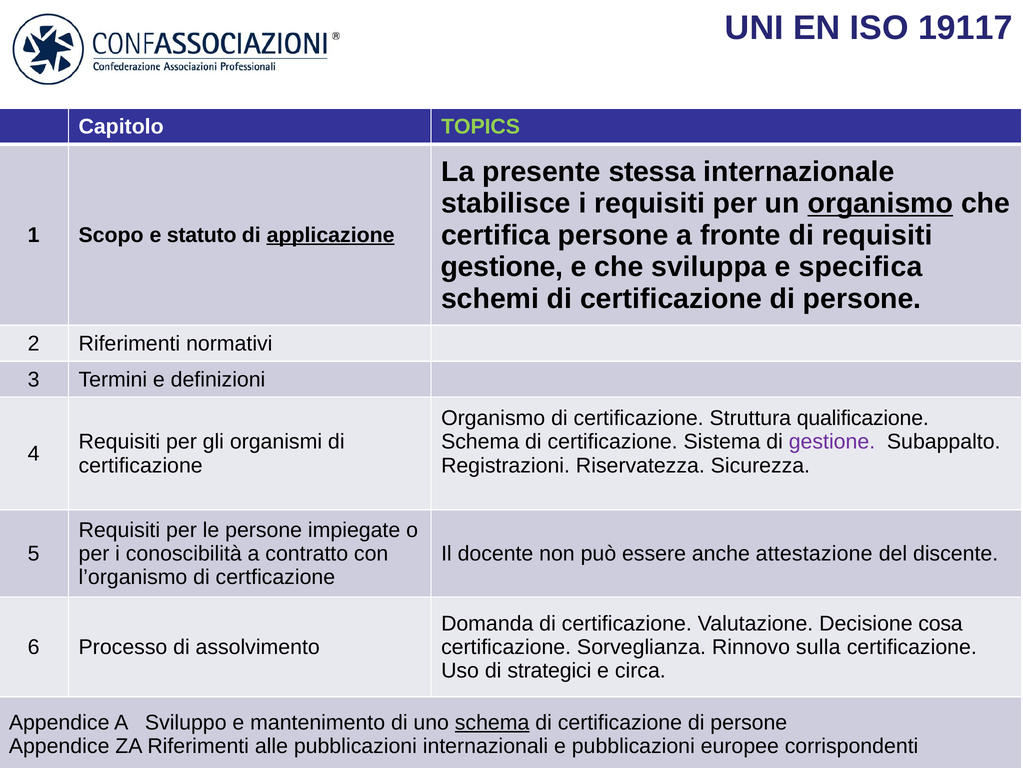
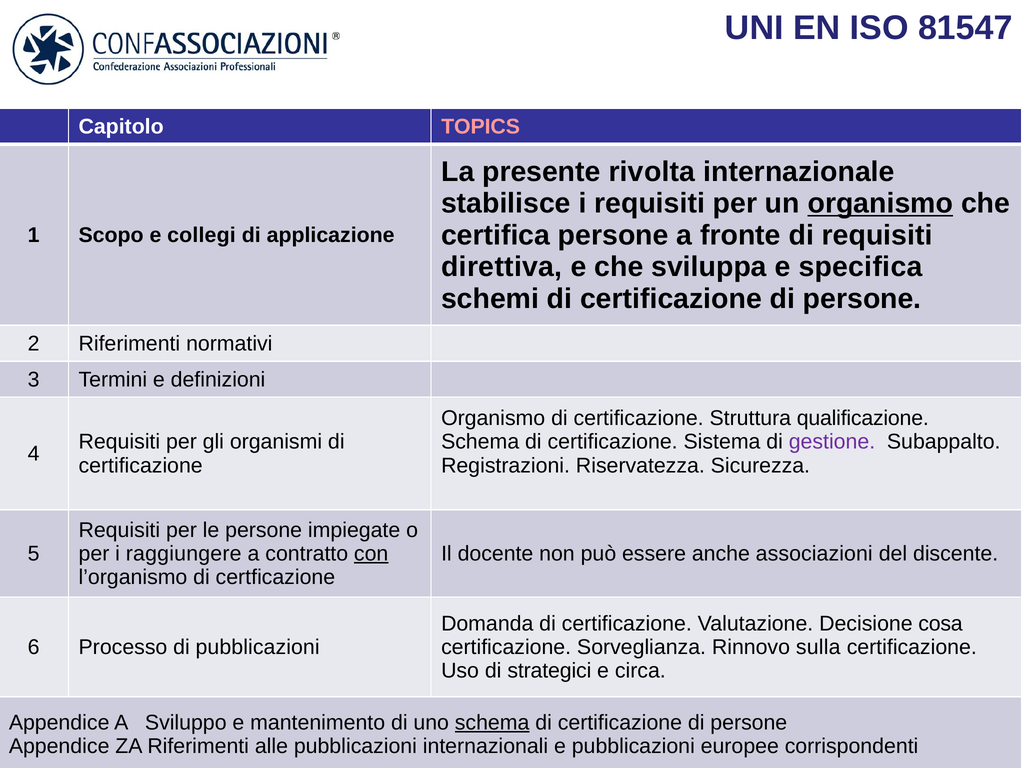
19117: 19117 -> 81547 (965, 28)
TOPICS colour: light green -> pink (481, 127)
stessa: stessa -> rivolta (652, 172)
statuto: statuto -> collegi (201, 235)
applicazione underline: present -> none (331, 235)
gestione: gestione -> direttiva (502, 267)
conoscibilità: conoscibilità -> raggiungere (184, 553)
con underline: none -> present (371, 553)
attestazione: attestazione -> associazioni (814, 553)
di assolvimento: assolvimento -> pubblicazioni (258, 647)
